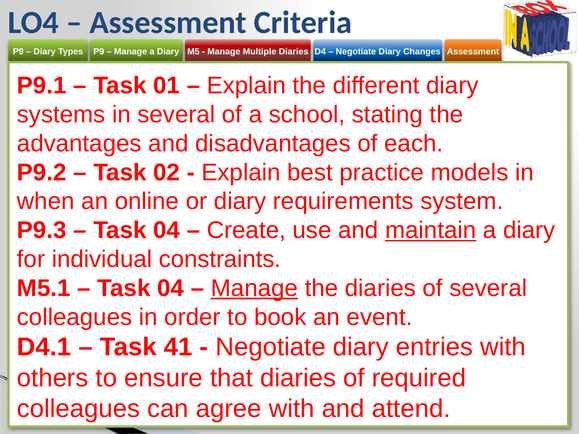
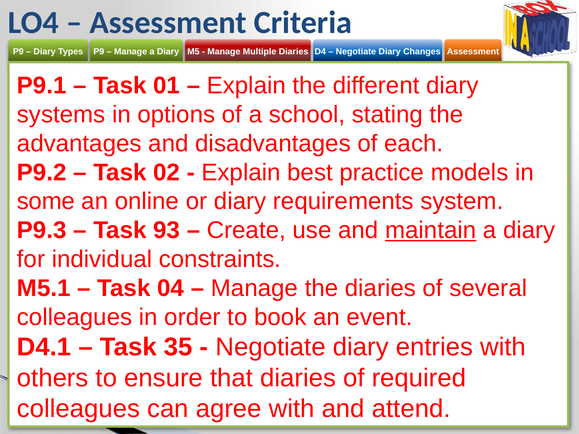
in several: several -> options (176, 115)
when: when -> some (46, 201)
04: 04 -> 93 (167, 230)
Manage underline: present -> none (254, 288)
41: 41 -> 35 (178, 347)
